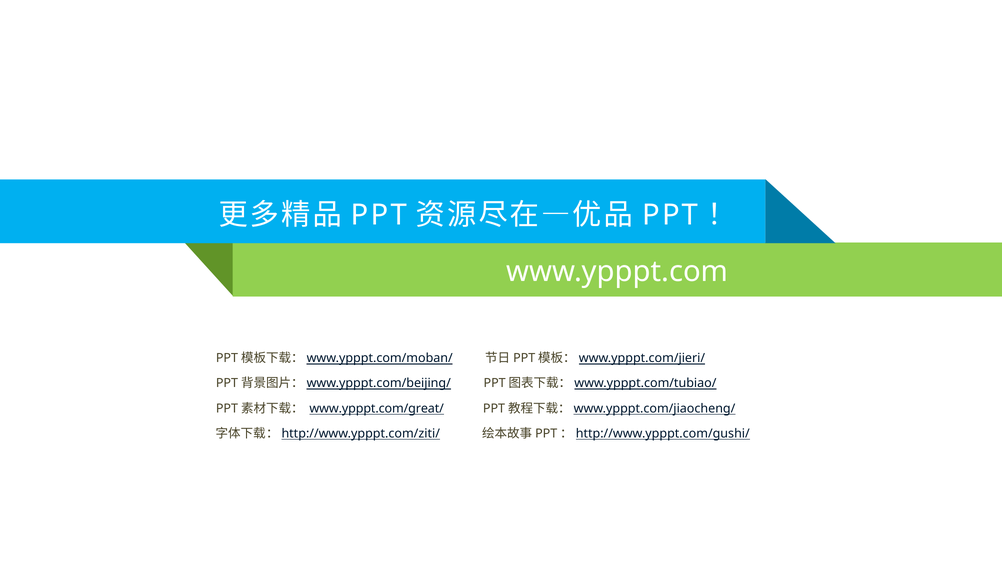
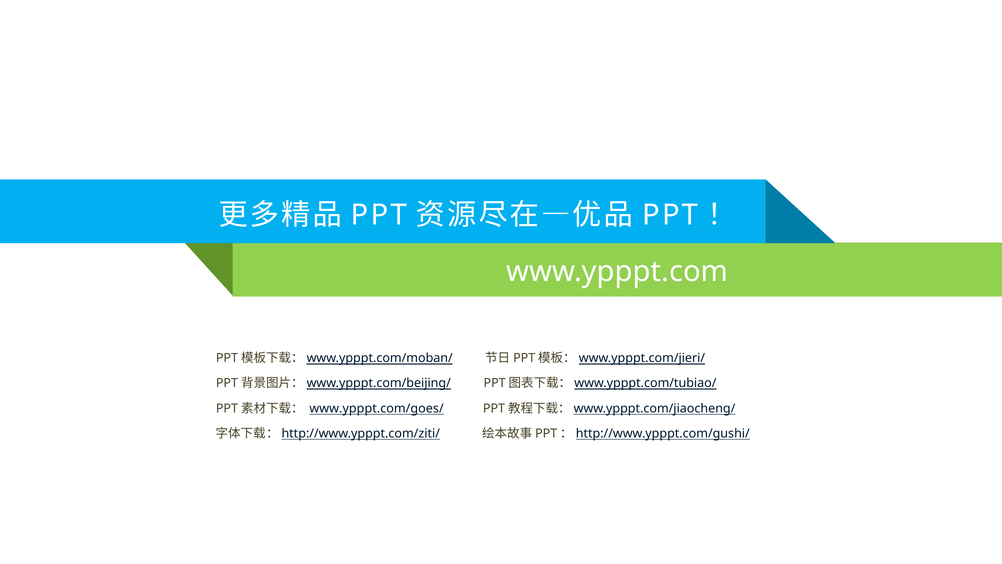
www.ypppt.com/great/: www.ypppt.com/great/ -> www.ypppt.com/goes/ (377, 408)
